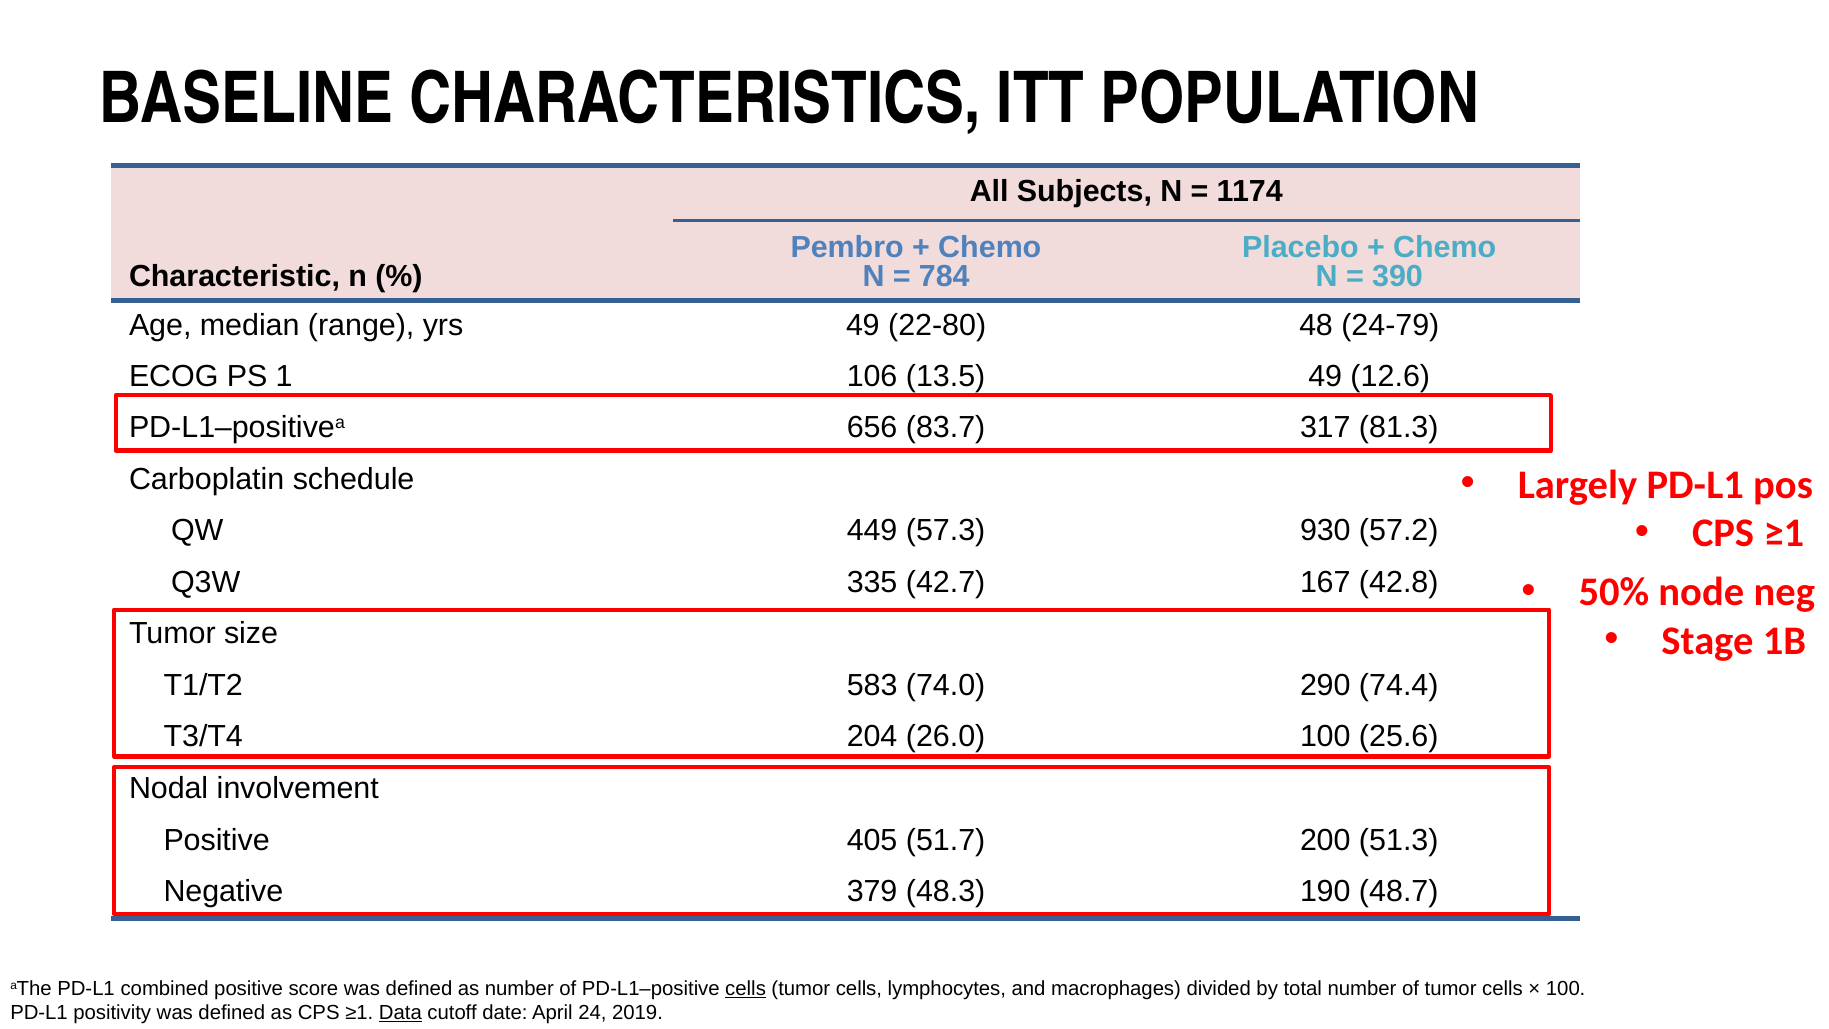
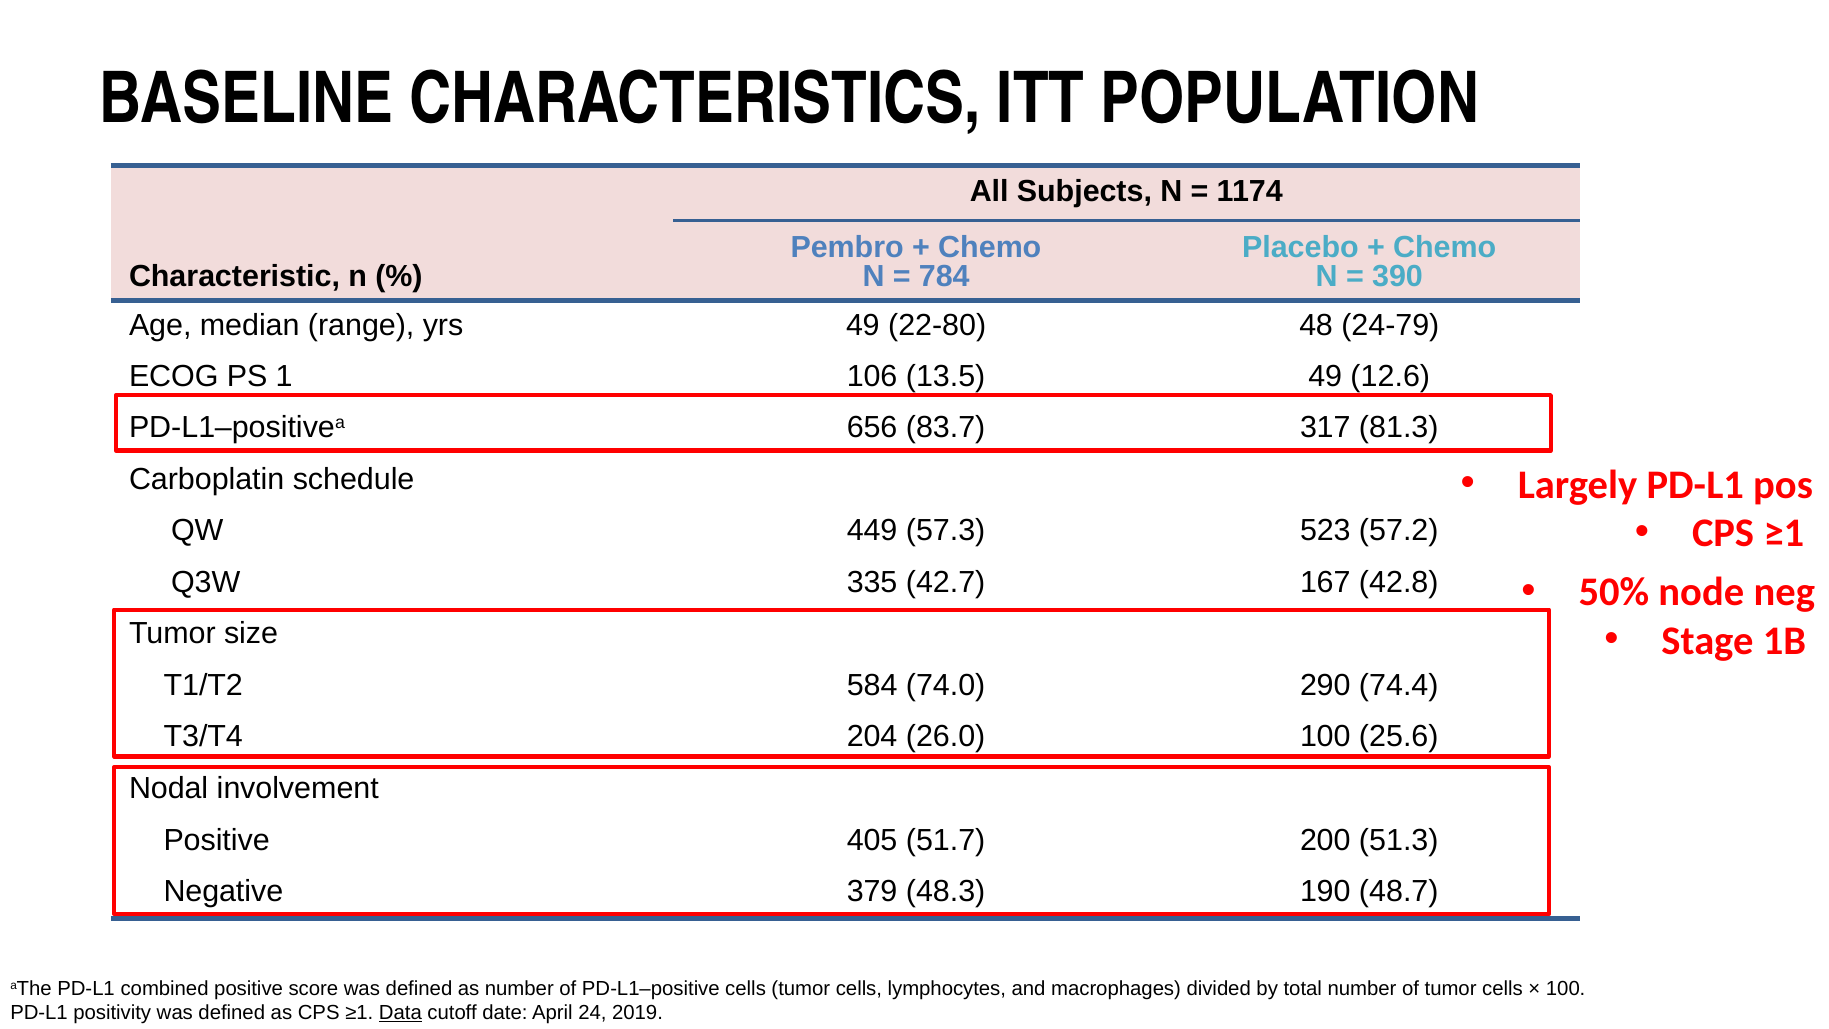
930: 930 -> 523 (1325, 531)
583: 583 -> 584 (872, 685)
cells underline: present -> none (746, 988)
